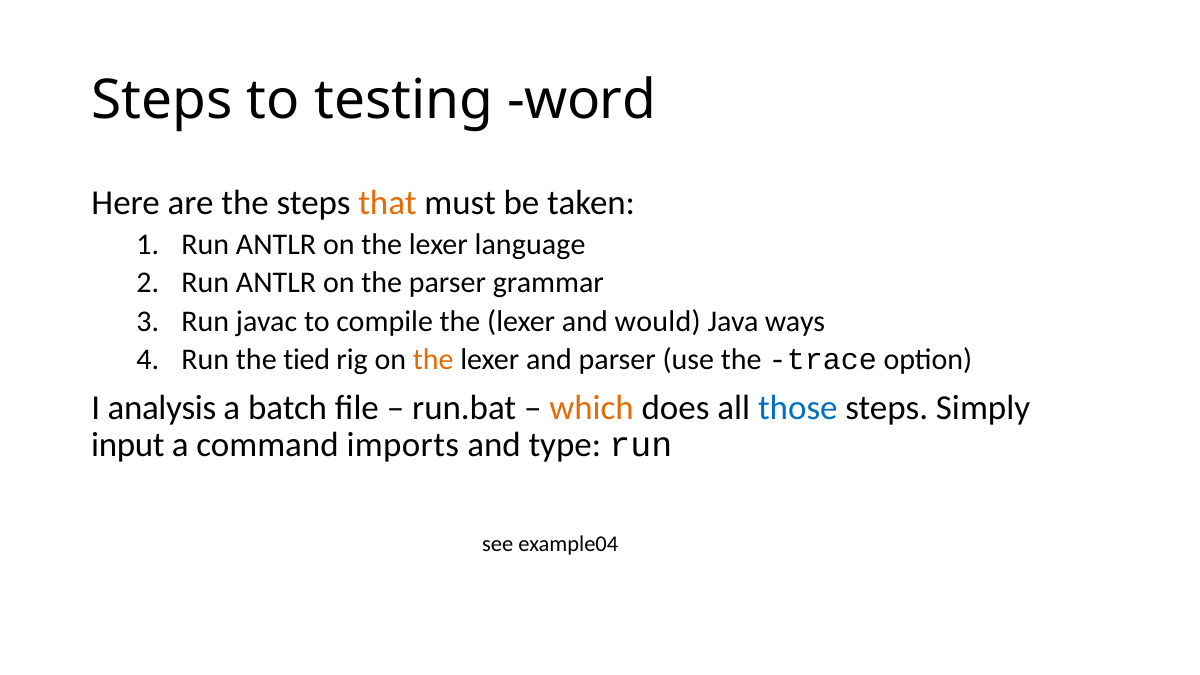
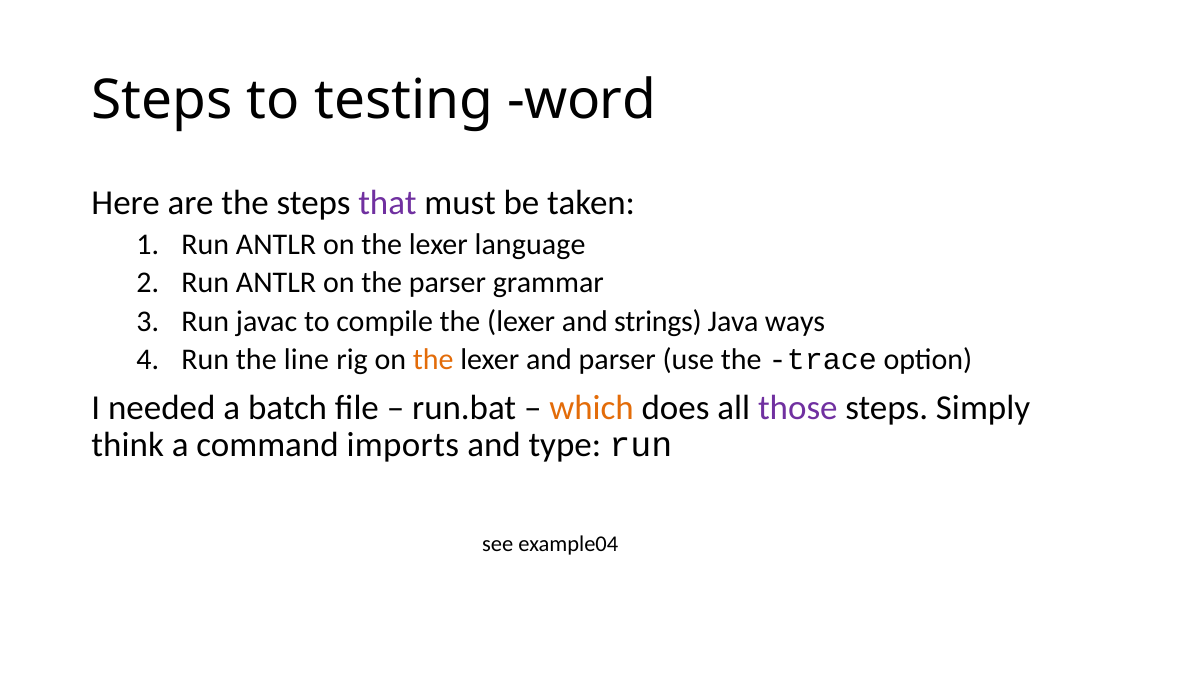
that colour: orange -> purple (388, 203)
would: would -> strings (658, 321)
tied: tied -> line (306, 360)
analysis: analysis -> needed (162, 408)
those colour: blue -> purple (798, 408)
input: input -> think (128, 445)
